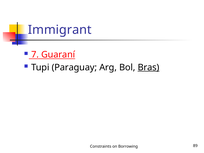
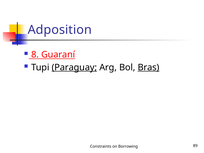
Immigrant: Immigrant -> Adposition (60, 30)
7: 7 -> 8 (35, 55)
Paraguay underline: none -> present (74, 67)
